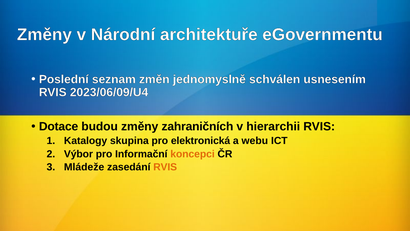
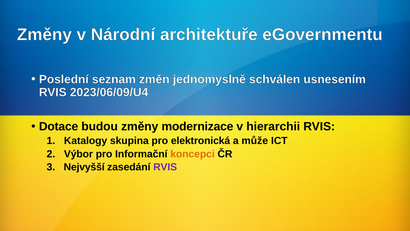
zahraničních: zahraničních -> modernizace (197, 126)
webu: webu -> může (255, 141)
Mládeže: Mládeže -> Nejvyšší (84, 167)
RVIS colour: orange -> purple (165, 167)
